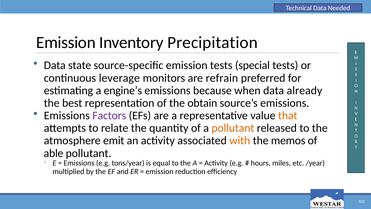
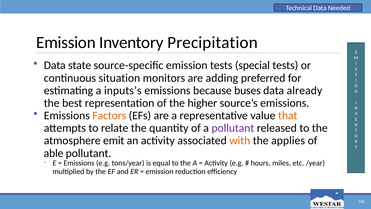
leverage: leverage -> situation (119, 78)
refrain: refrain -> adding (222, 78)
engine’s: engine’s -> inputs’s (123, 90)
when: when -> buses (247, 90)
obtain: obtain -> higher (202, 103)
Factors colour: purple -> orange (109, 115)
pollutant colour: orange -> purple (233, 128)
memos: memos -> applies (288, 140)
